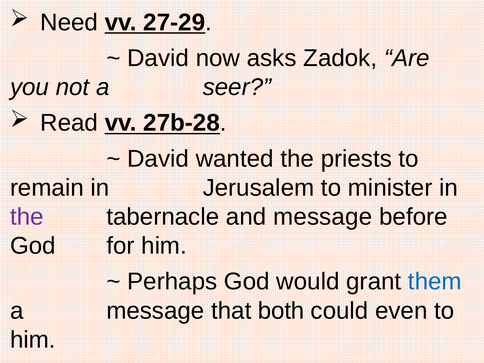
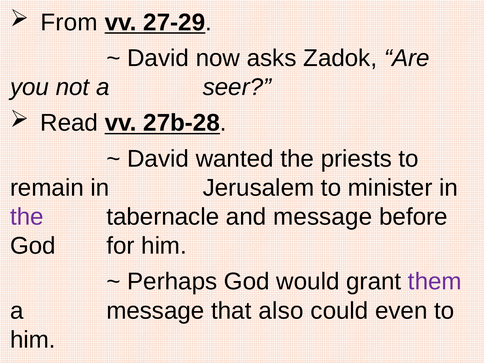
Need: Need -> From (69, 22)
them colour: blue -> purple (435, 282)
both: both -> also (281, 311)
